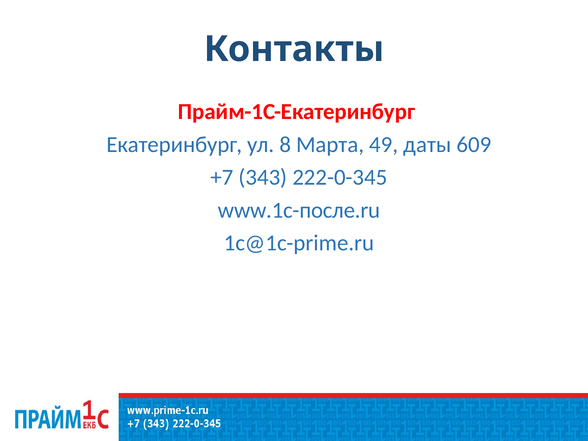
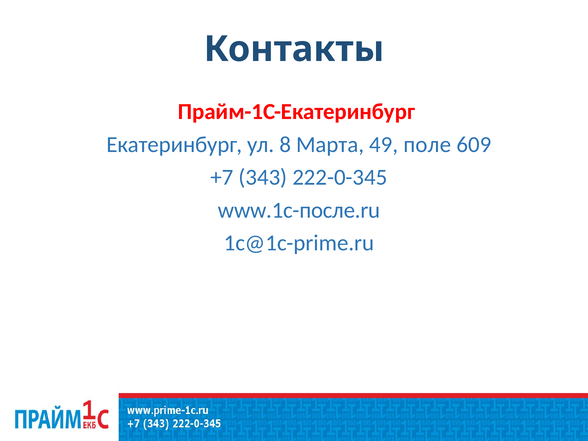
даты: даты -> поле (427, 145)
